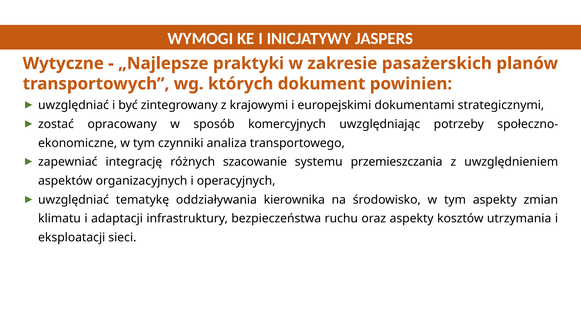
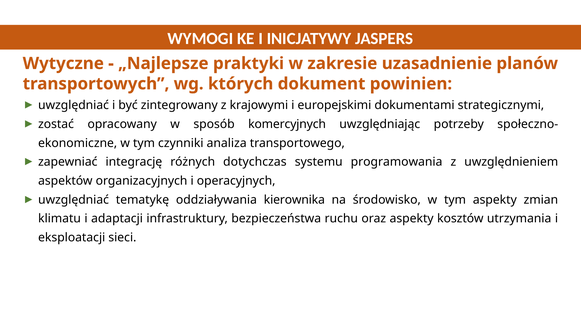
pasażerskich: pasażerskich -> uzasadnienie (437, 63)
szacowanie: szacowanie -> dotychczas (255, 162)
przemieszczania: przemieszczania -> programowania (397, 162)
